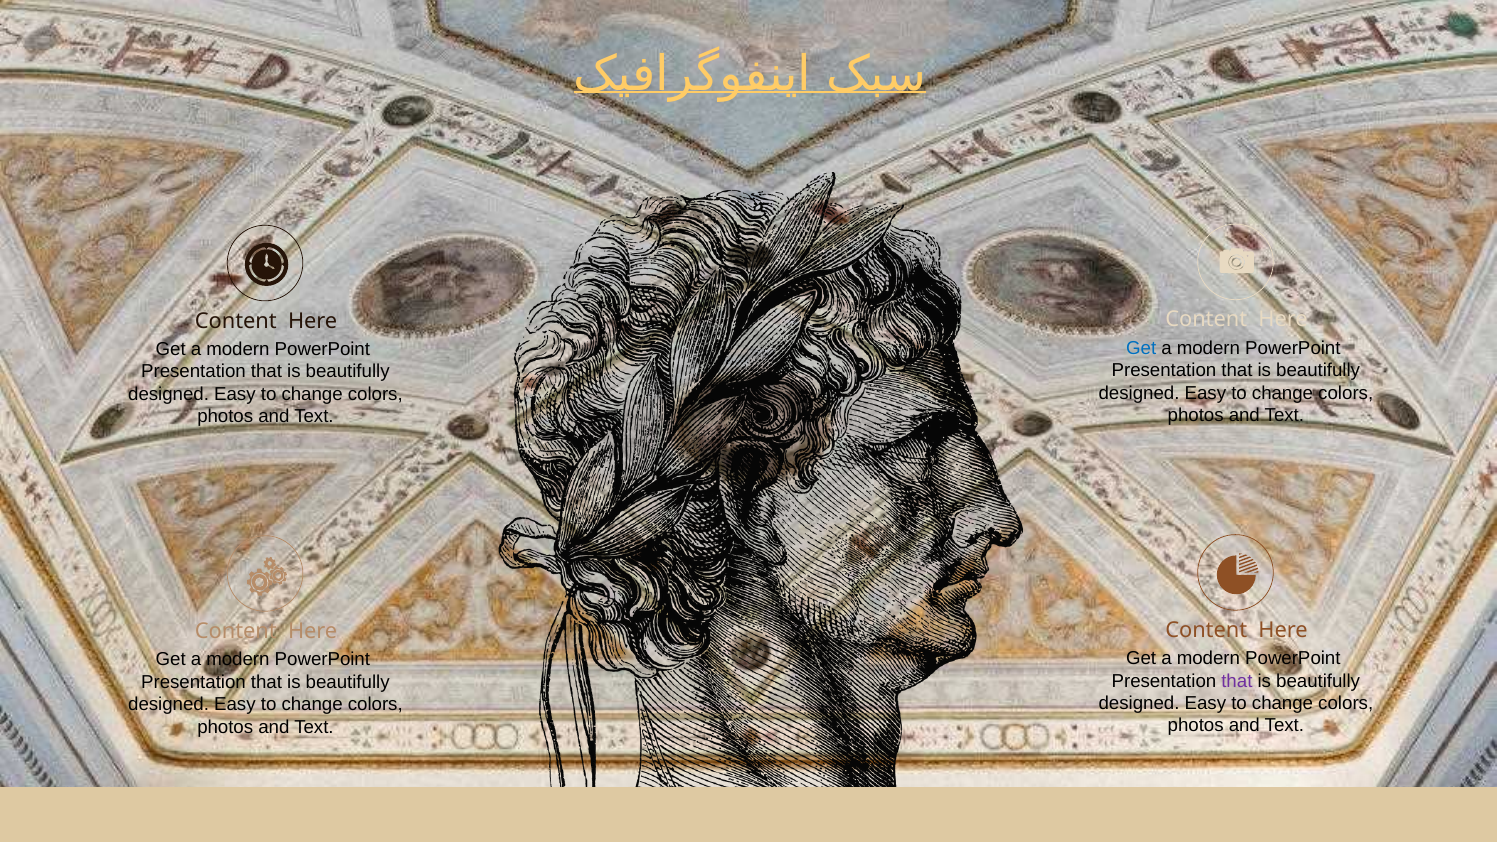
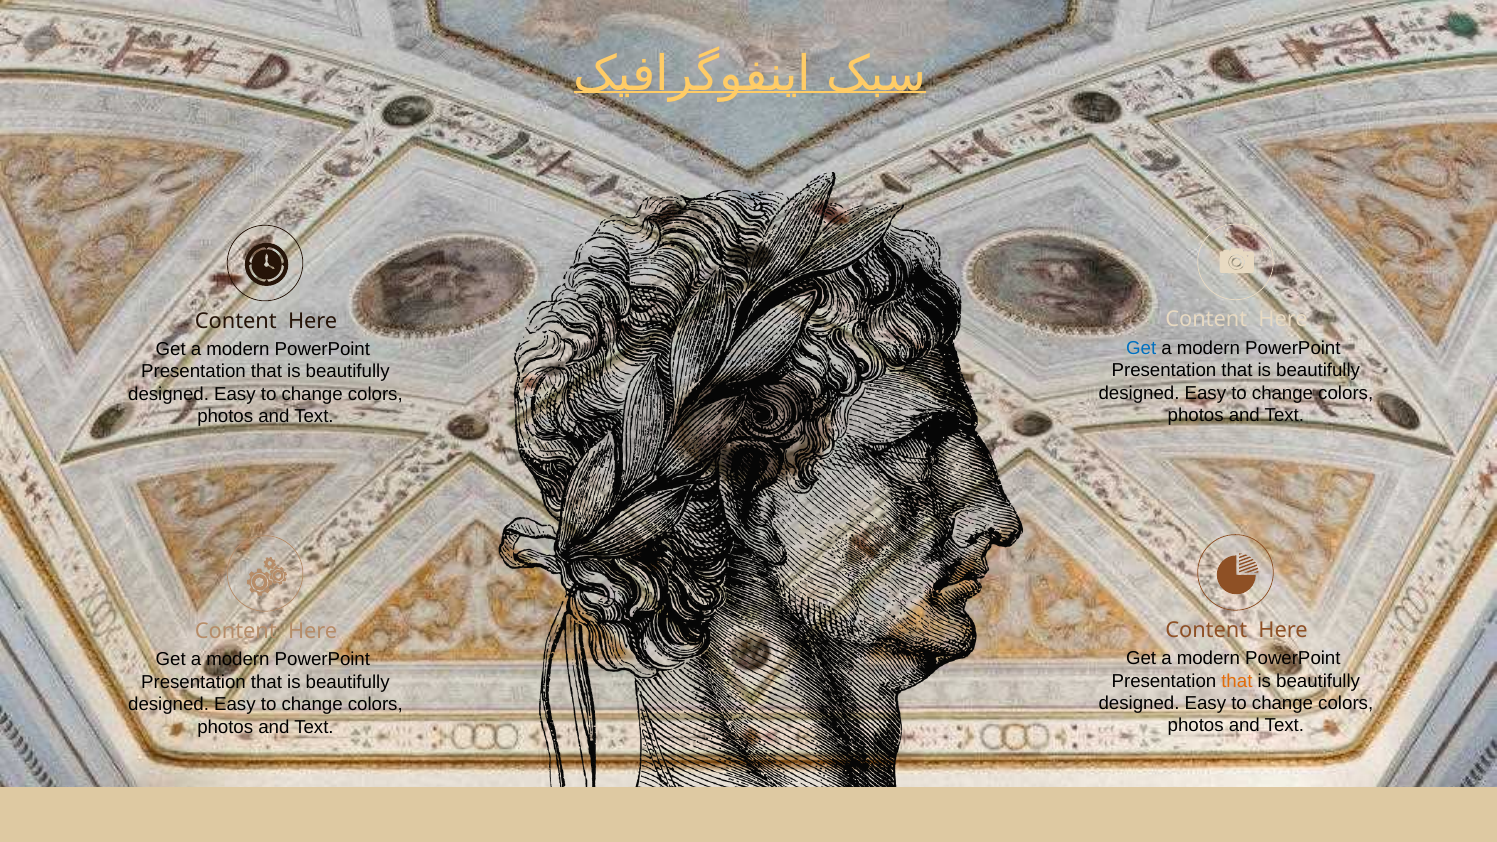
that colour: purple -> orange (1237, 681)
